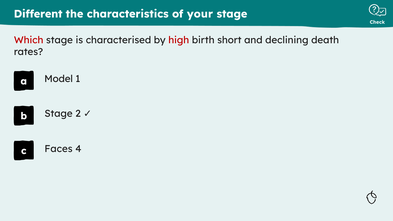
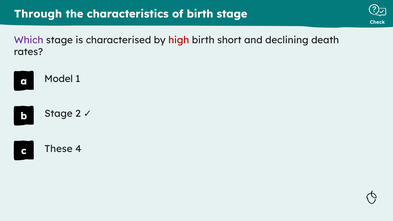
Different: Different -> Through (38, 14)
of your: your -> birth (200, 14)
Which colour: red -> purple (29, 40)
Faces: Faces -> These (58, 149)
